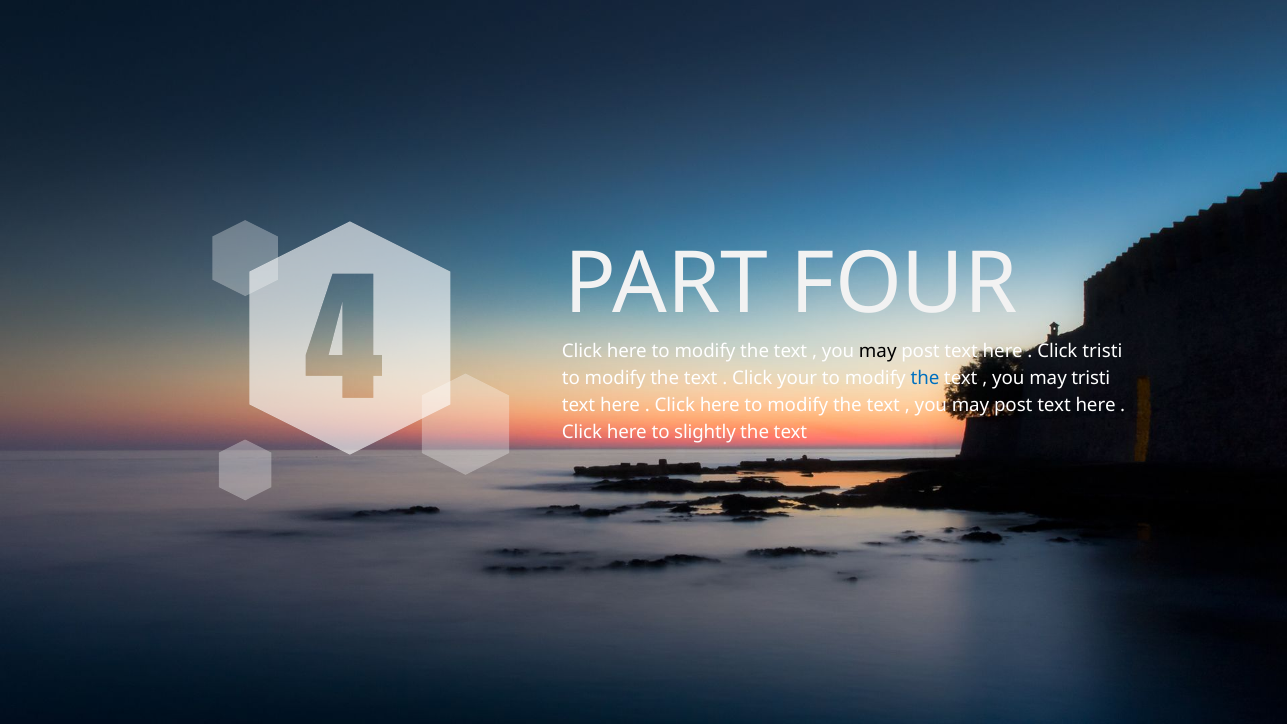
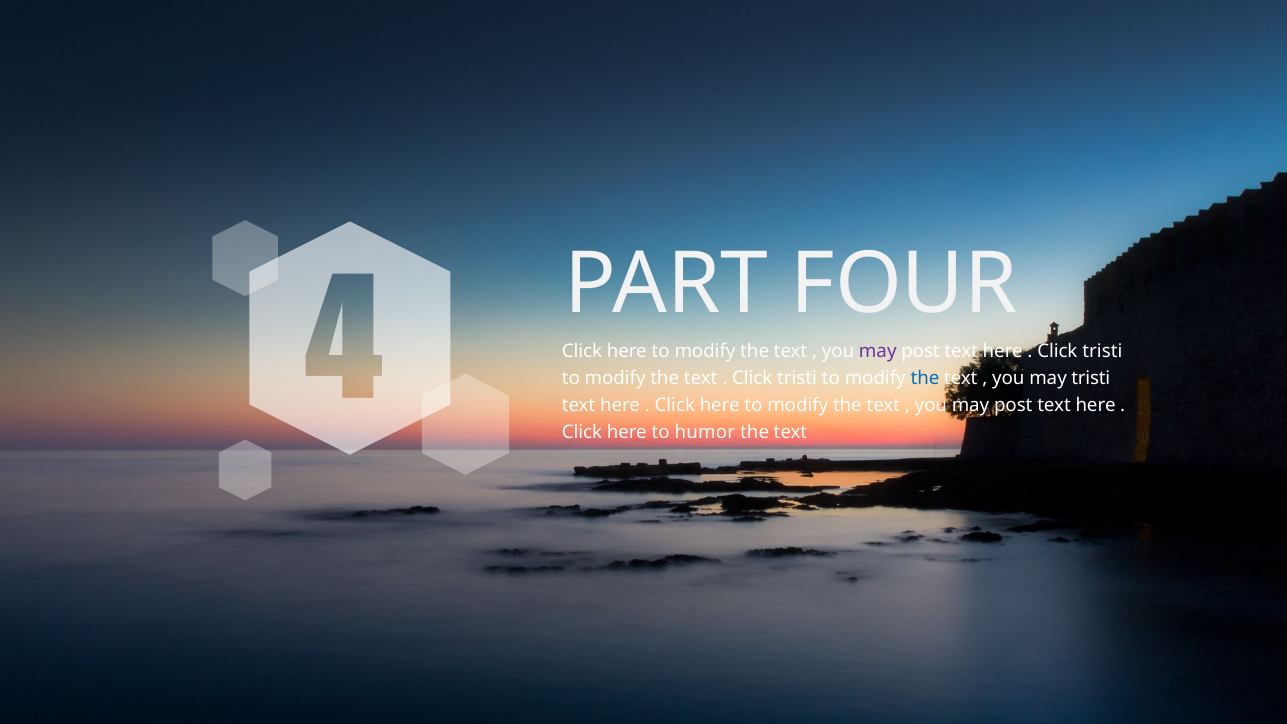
may colour: black -> purple (878, 352)
your: your -> tristi (797, 379)
slightly: slightly -> humor (705, 433)
